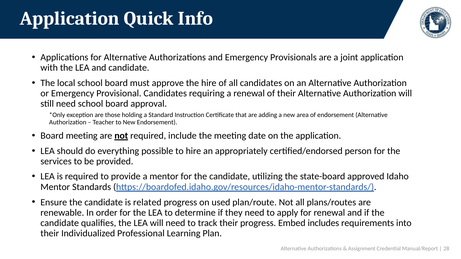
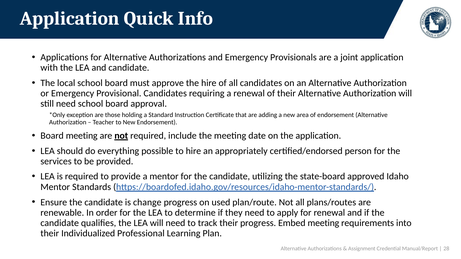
related: related -> change (147, 202)
Embed includes: includes -> meeting (323, 223)
